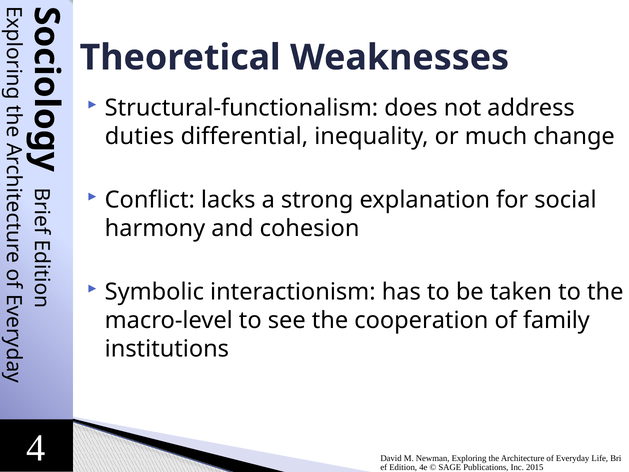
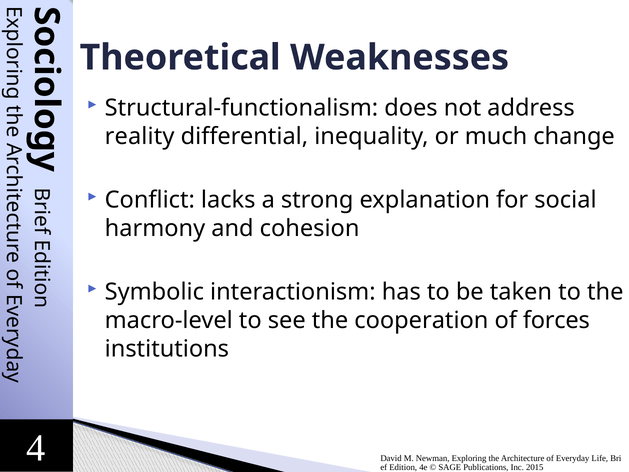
duties: duties -> reality (140, 136)
family: family -> forces (556, 320)
